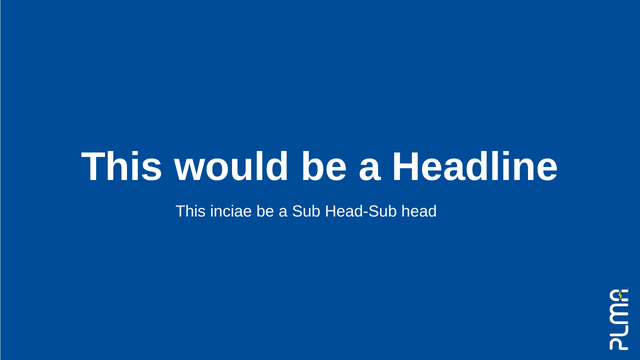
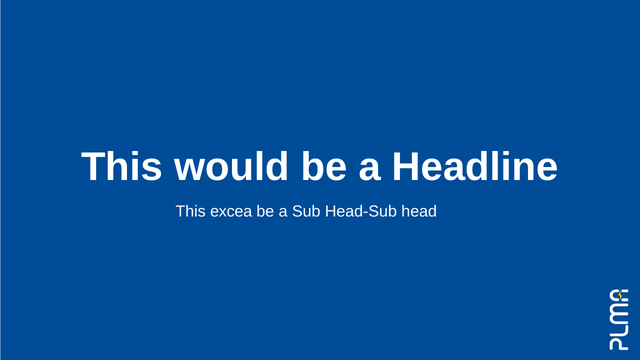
inciae: inciae -> excea (231, 211)
